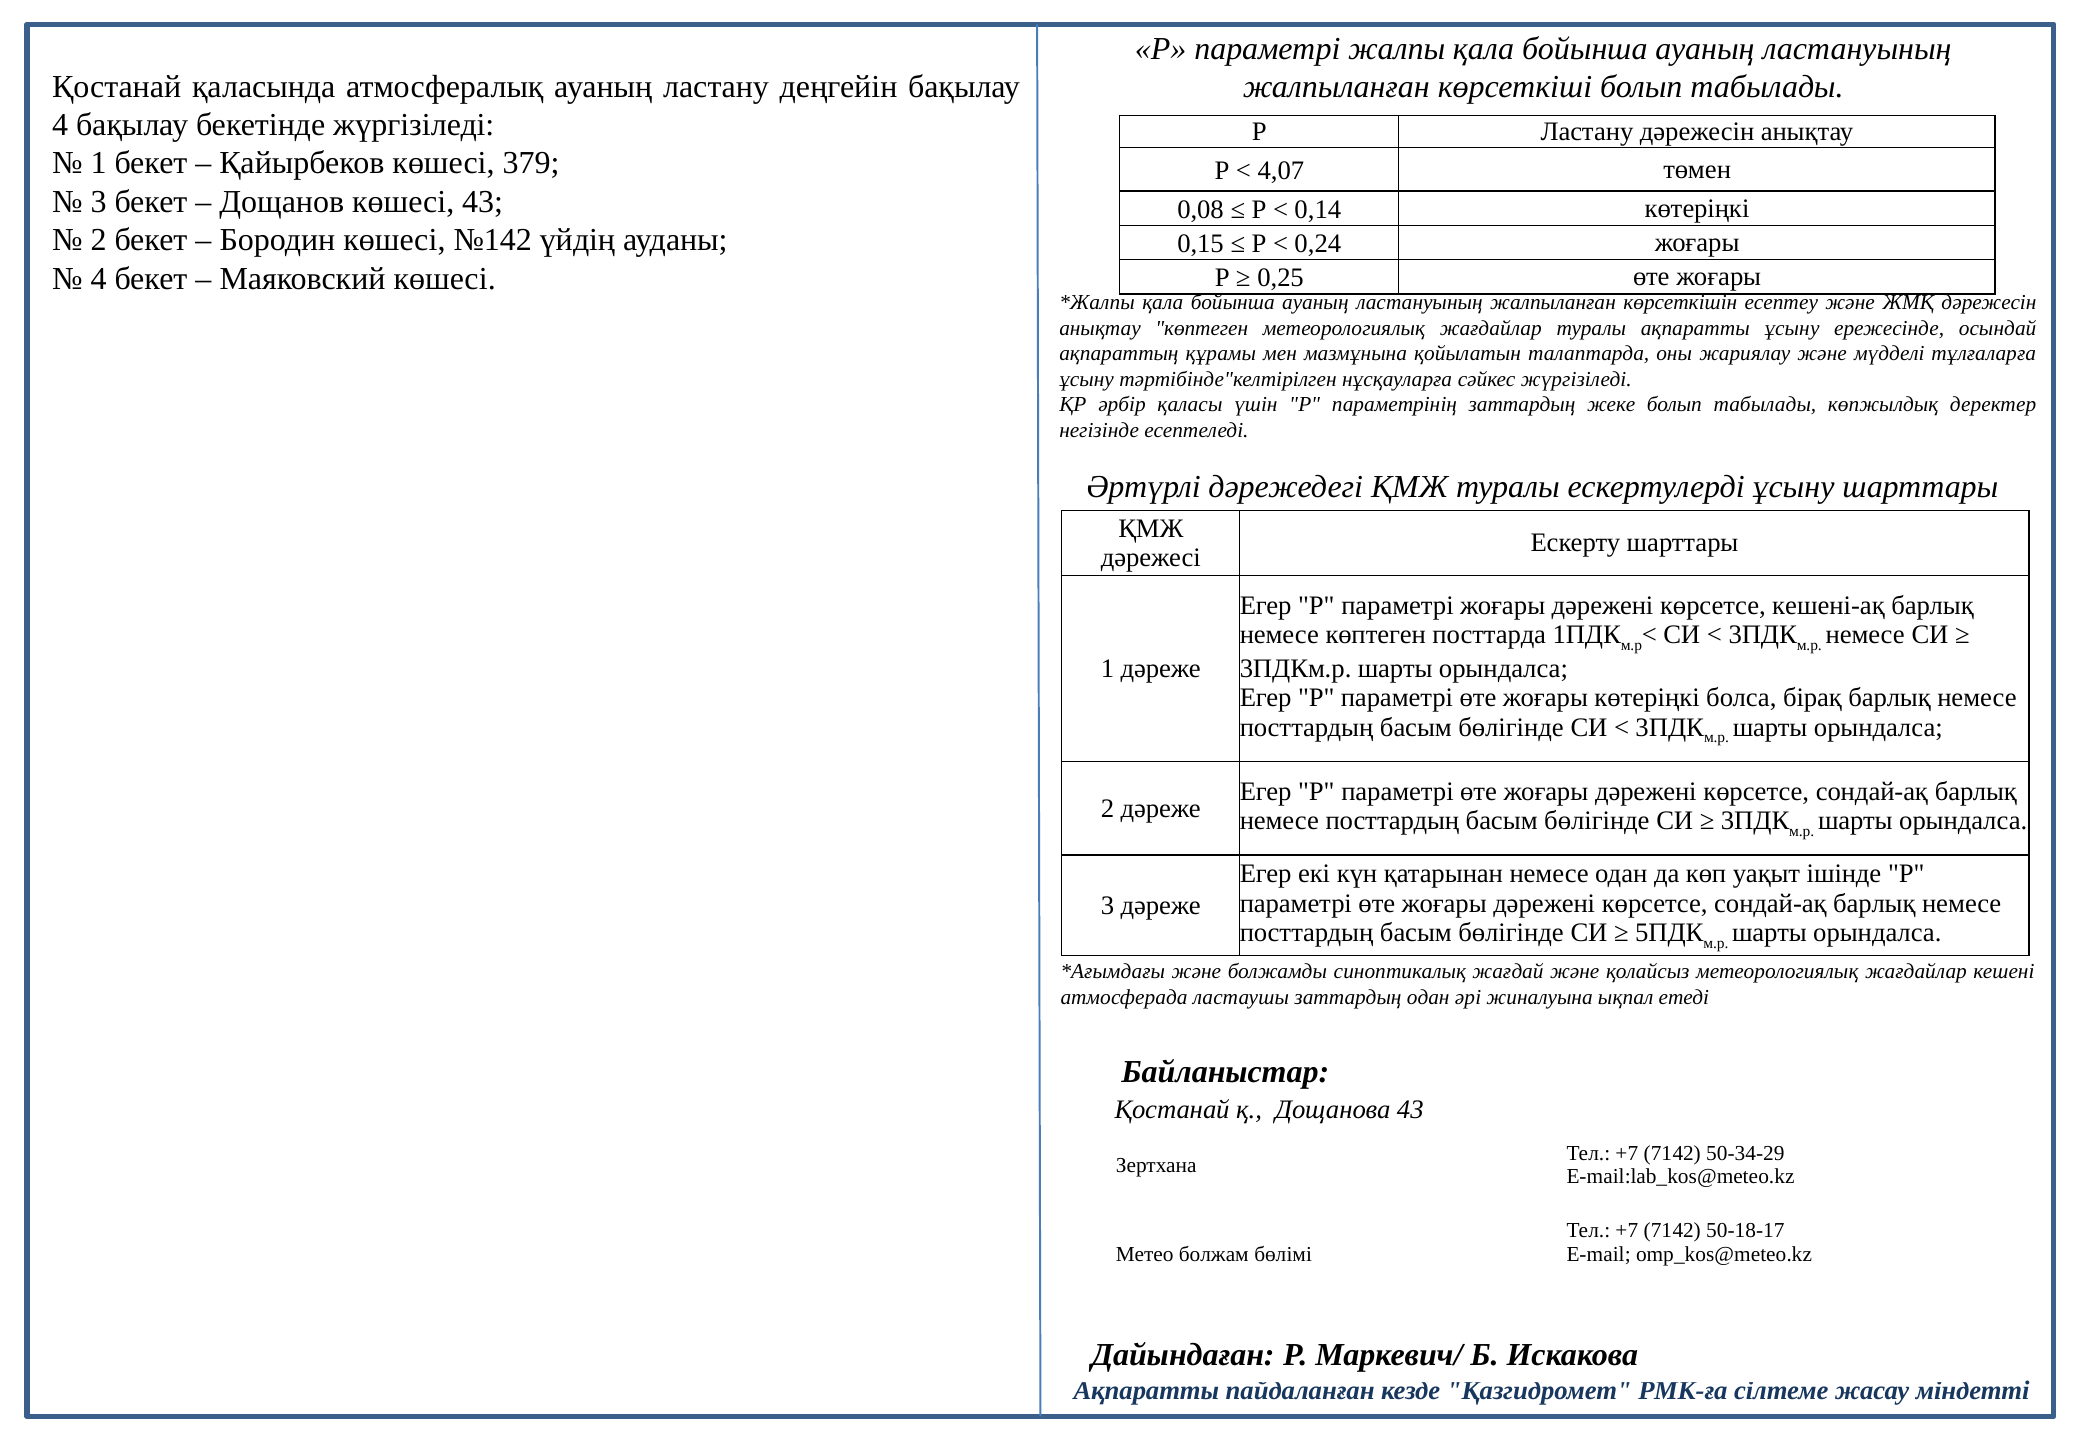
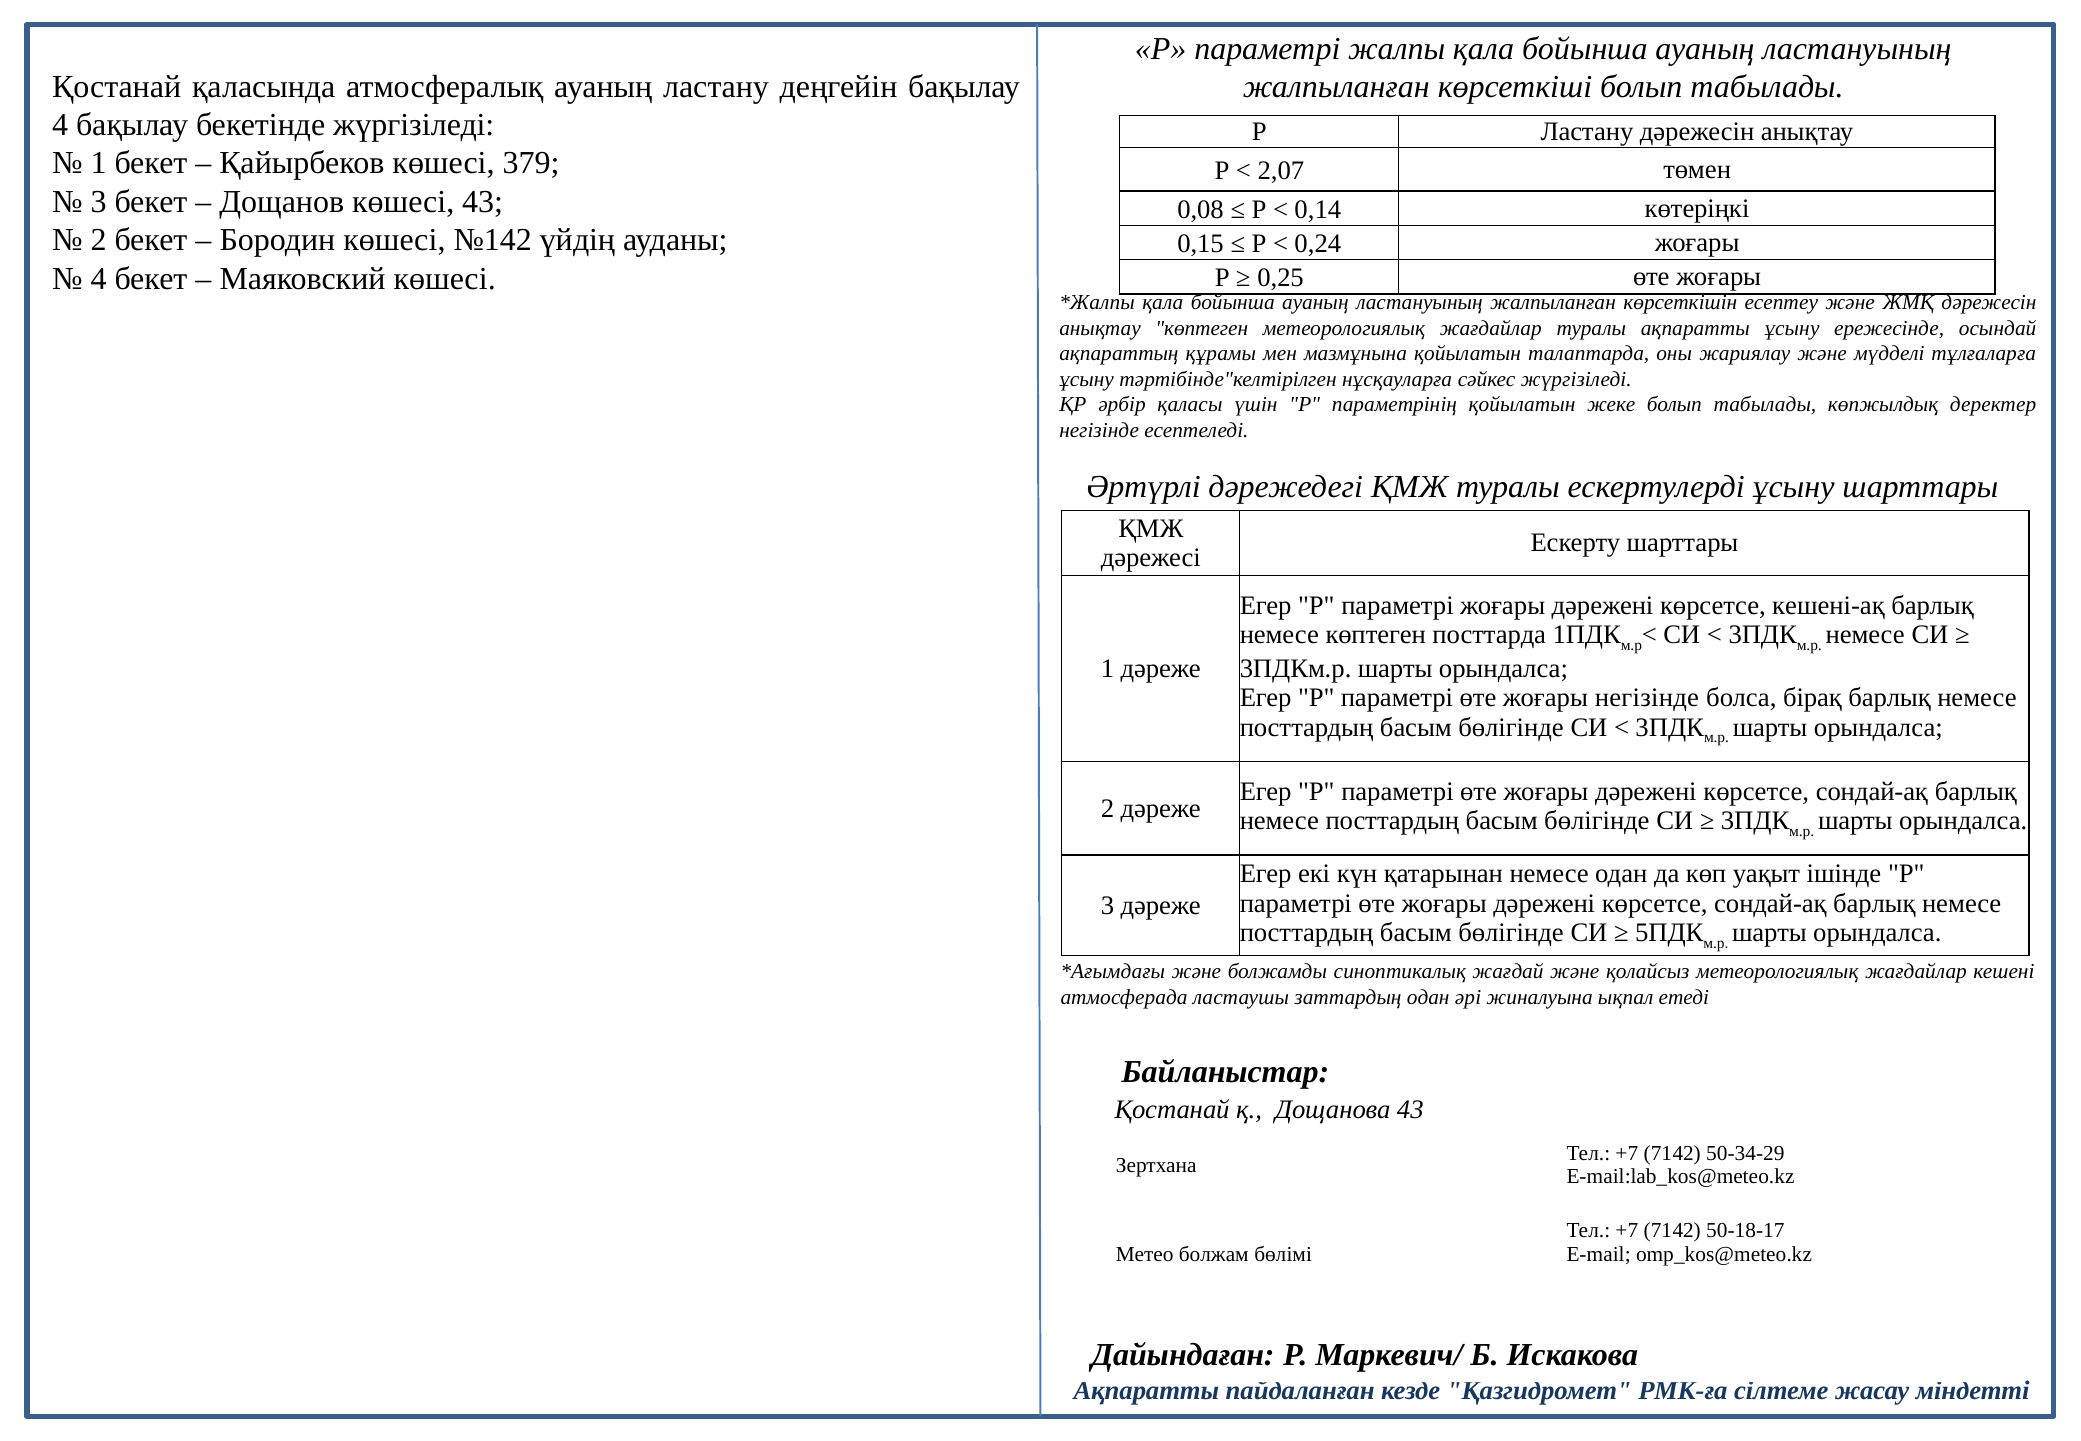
4,07: 4,07 -> 2,07 (1281, 170)
параметрінің заттардың: заттардың -> қойылатын (1522, 405)
жоғары көтеріңкі: көтеріңкі -> негізінде (1647, 698)
